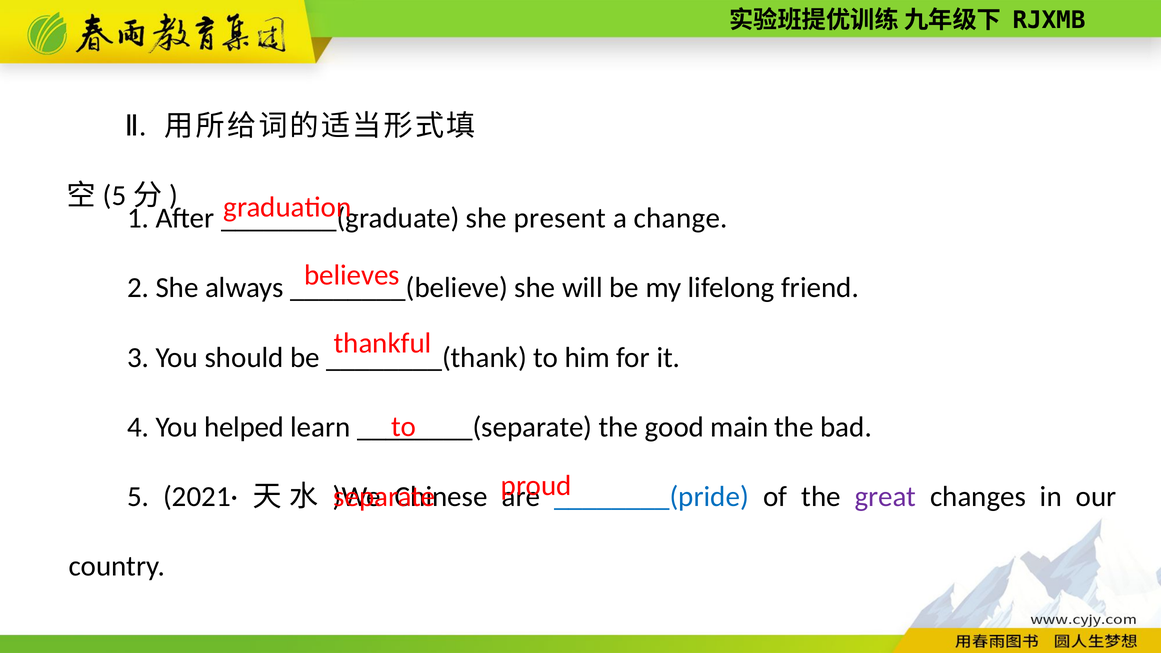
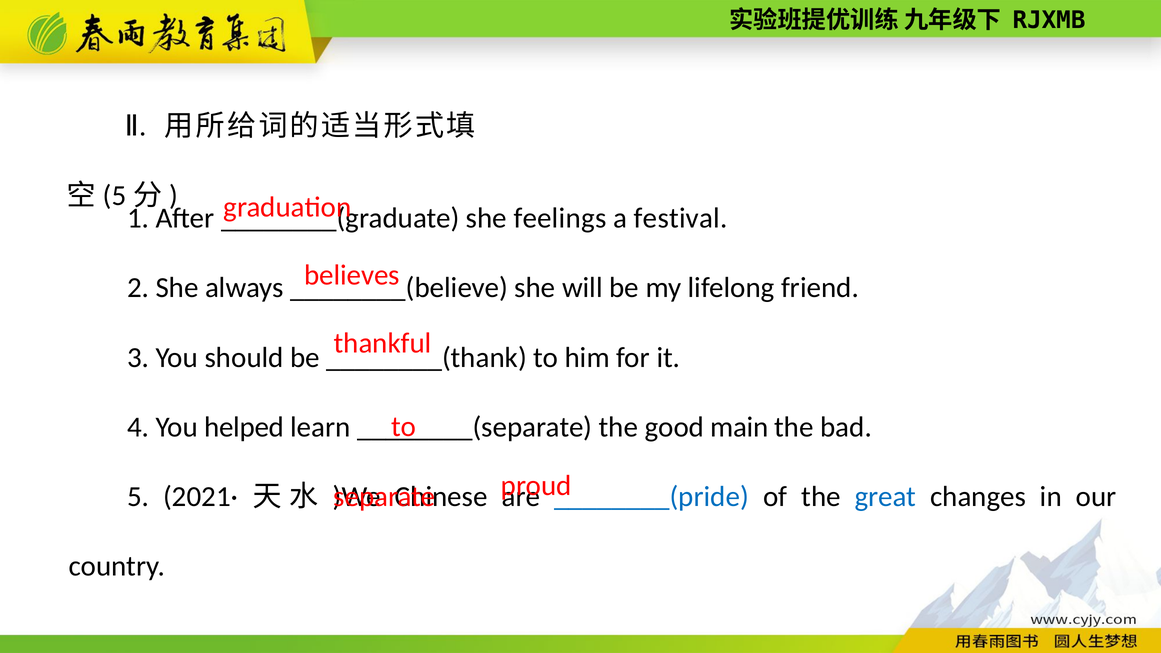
present: present -> feelings (560, 218)
change: change -> festival (681, 218)
great colour: purple -> blue (885, 497)
